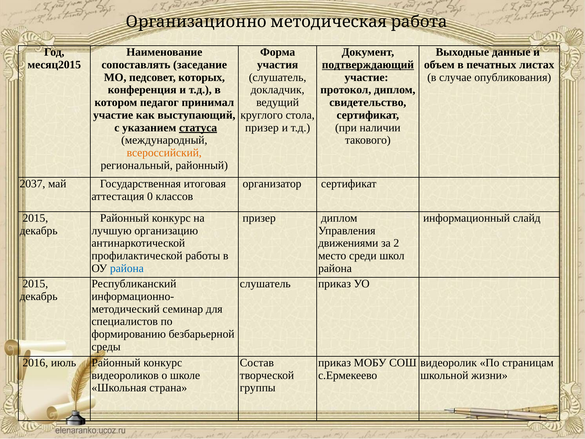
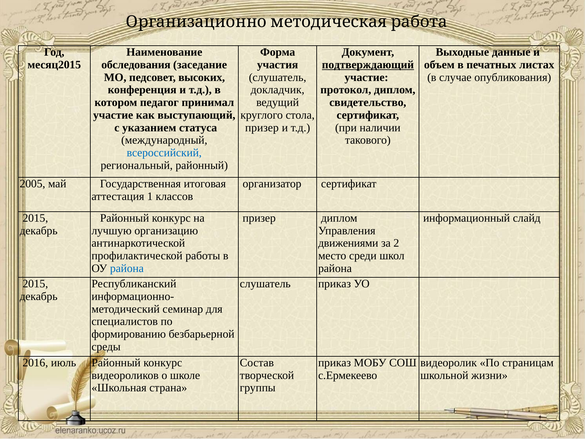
сопоставлять: сопоставлять -> обследования (136, 65)
которых: которых -> высоких (202, 77)
статуса underline: present -> none (198, 128)
всероссийский colour: orange -> blue (164, 153)
2037: 2037 -> 2005 (32, 184)
0: 0 -> 1 (150, 196)
